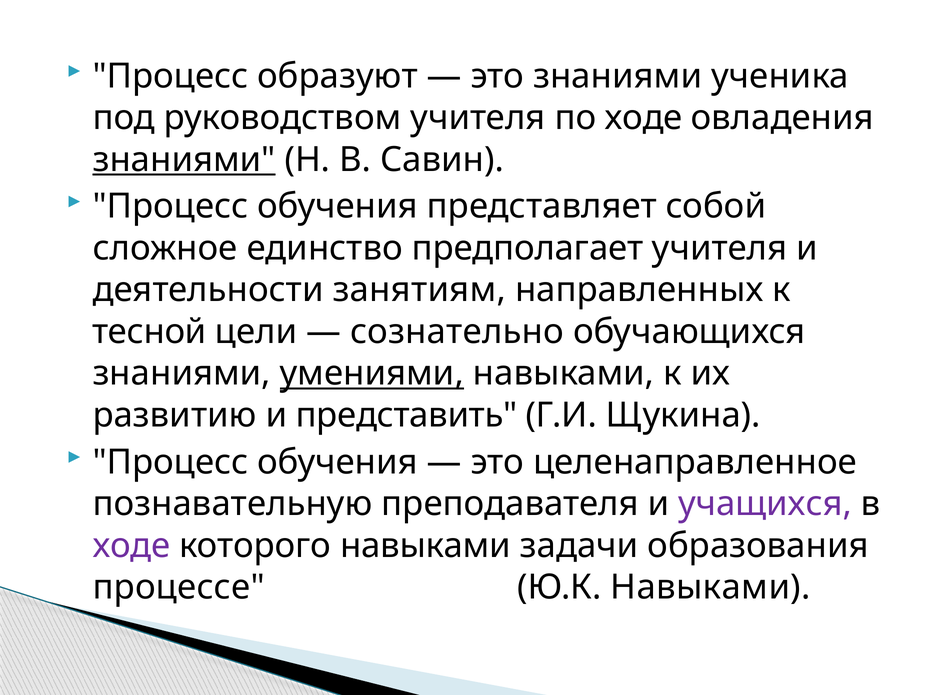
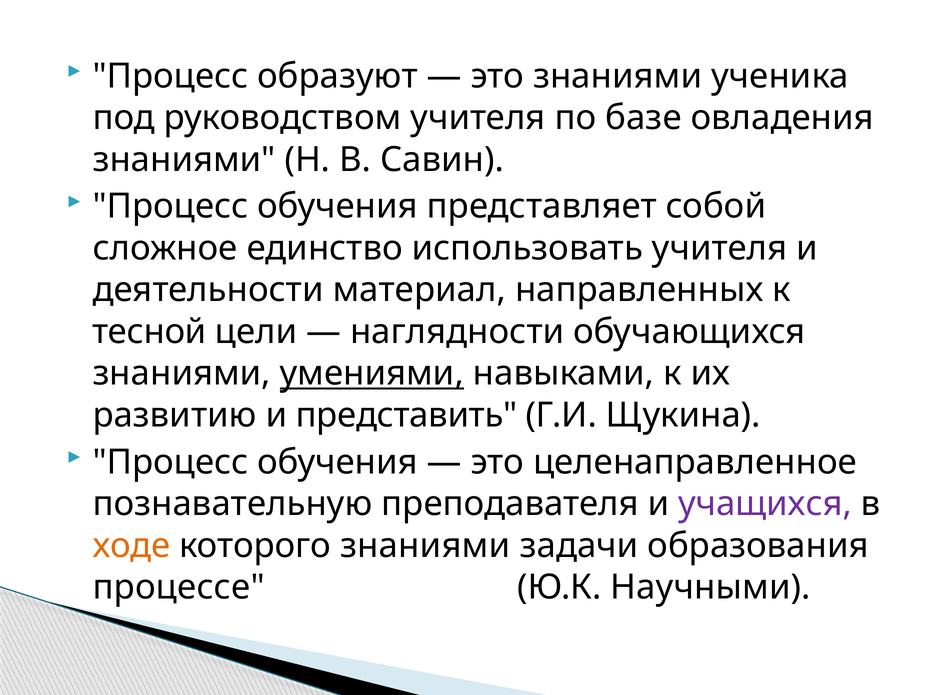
по ходе: ходе -> базе (643, 118)
знаниями underline: present -> none (184, 160)
предполагает: предполагает -> использовать (527, 248)
занятиям: занятиям -> материал (419, 290)
сознательно: сознательно -> наглядности (457, 332)
ходе colour: purple -> orange (131, 546)
которого навыками: навыками -> знаниями (425, 546)
Ю.К Навыками: Навыками -> Научными (711, 587)
